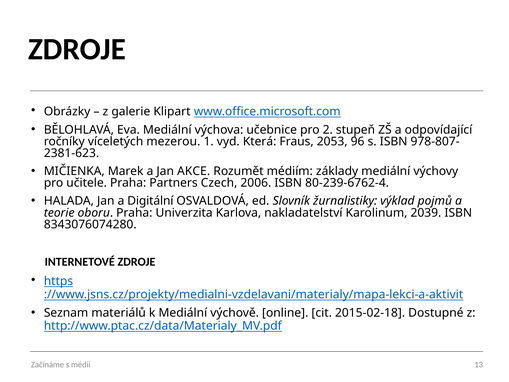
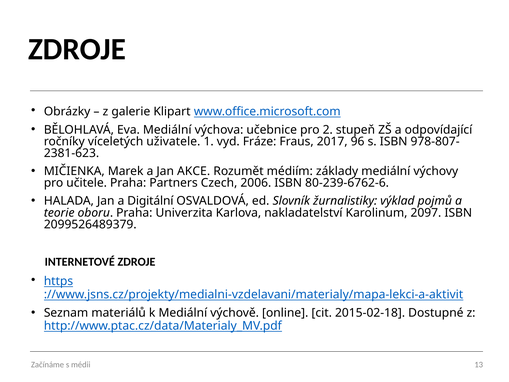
mezerou: mezerou -> uživatele (173, 141)
Která: Která -> Fráze (260, 141)
2053: 2053 -> 2017 (332, 141)
80-239-6762-4: 80-239-6762-4 -> 80-239-6762-6 (347, 183)
2039: 2039 -> 2097 (426, 213)
8343076074280: 8343076074280 -> 2099526489379 (90, 224)
